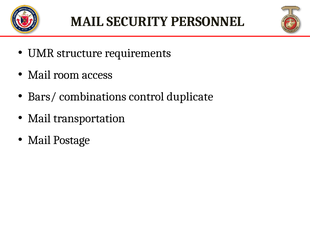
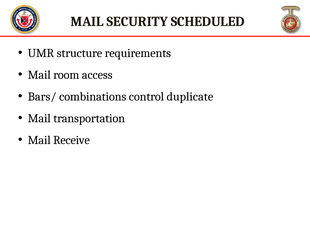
PERSONNEL: PERSONNEL -> SCHEDULED (208, 22)
Postage: Postage -> Receive (71, 140)
